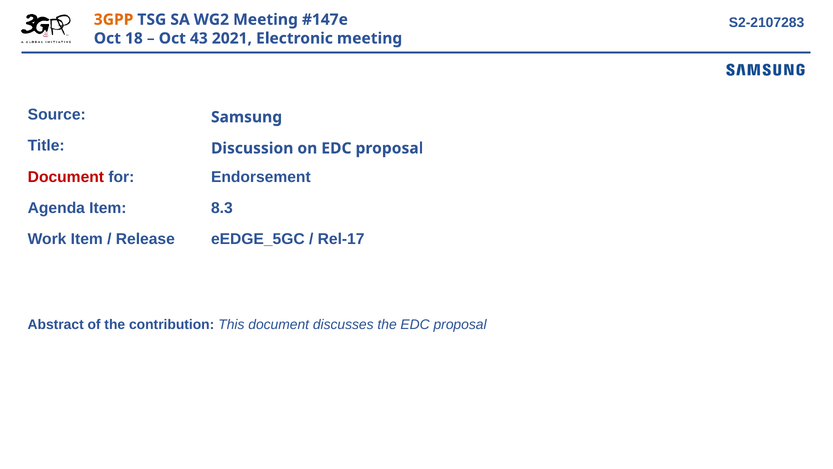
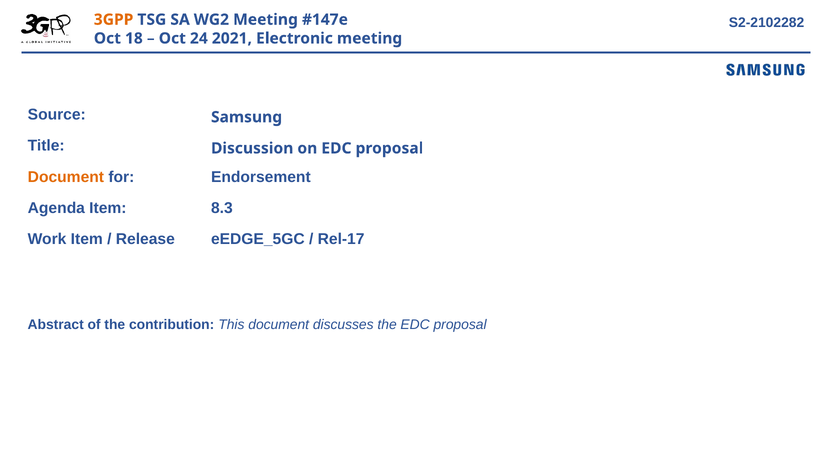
S2-2107283: S2-2107283 -> S2-2102282 (767, 23)
43: 43 -> 24 (199, 38)
Document colour: red -> orange (66, 177)
